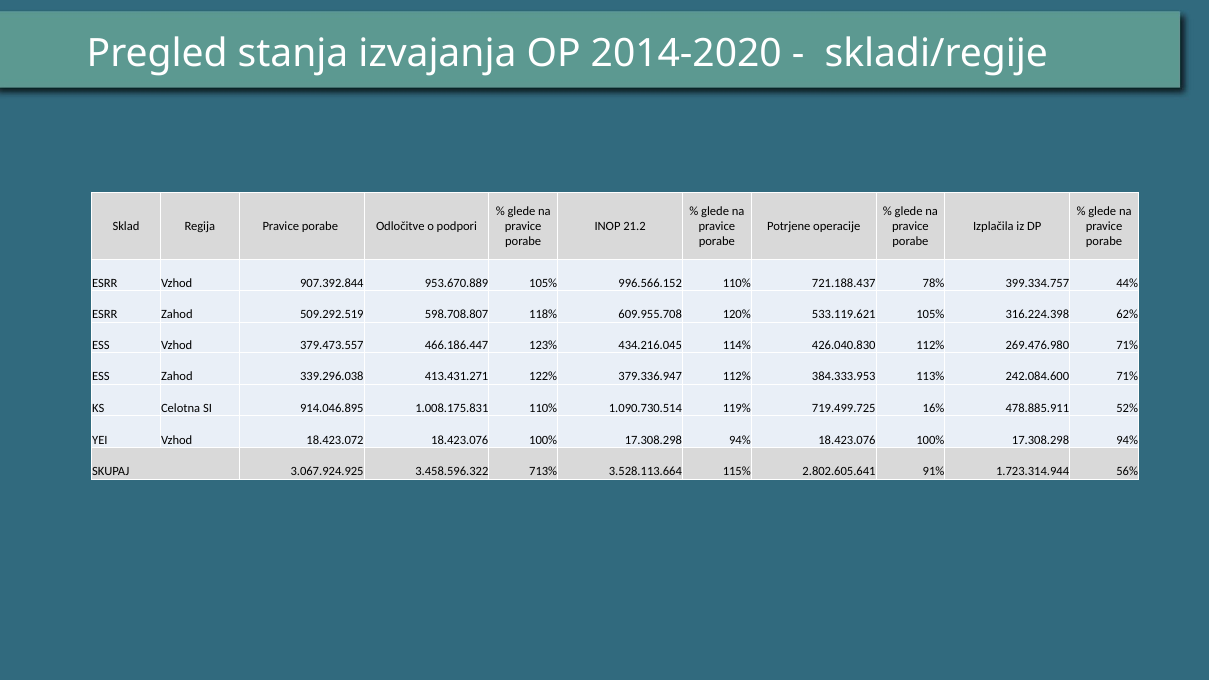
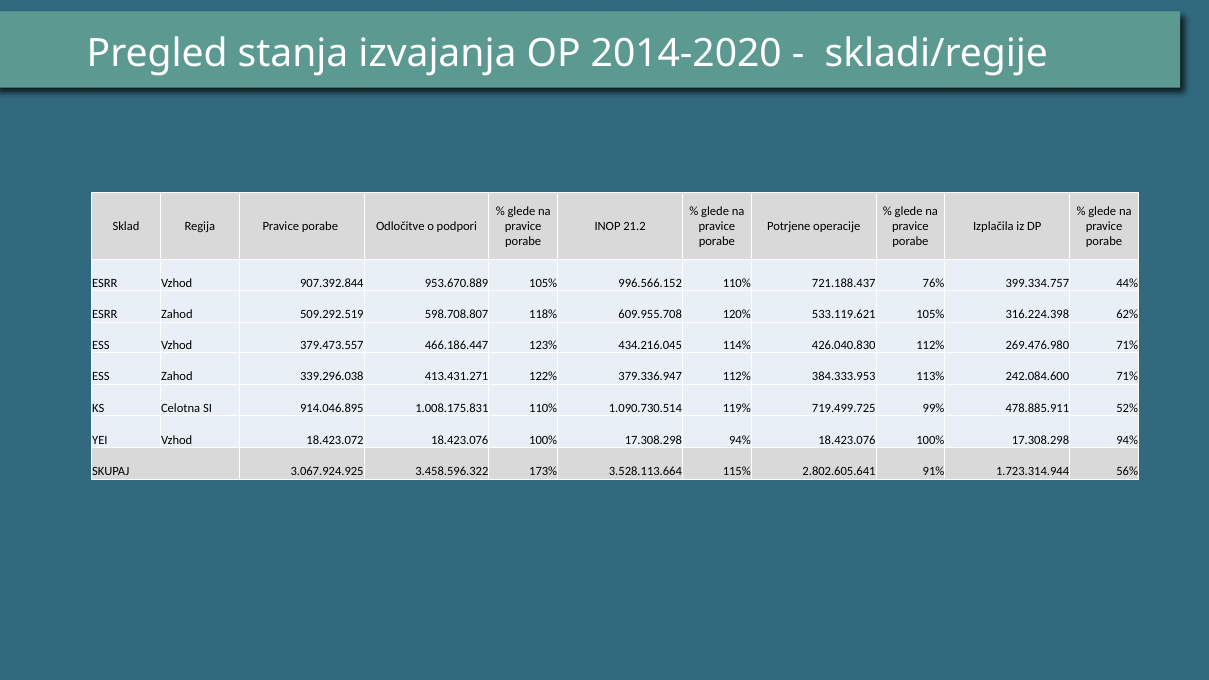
78%: 78% -> 76% (934, 283)
16%: 16% -> 99% (934, 408)
713%: 713% -> 173% (543, 472)
